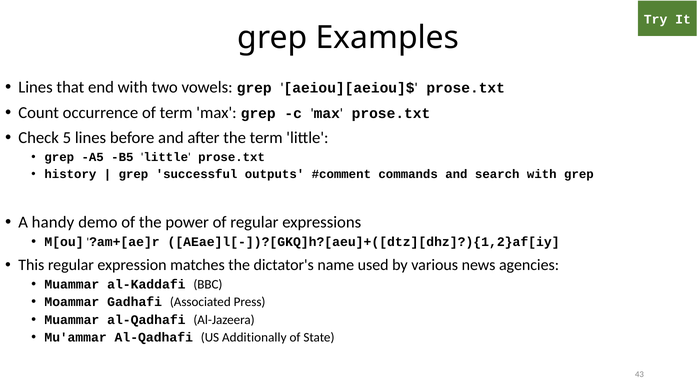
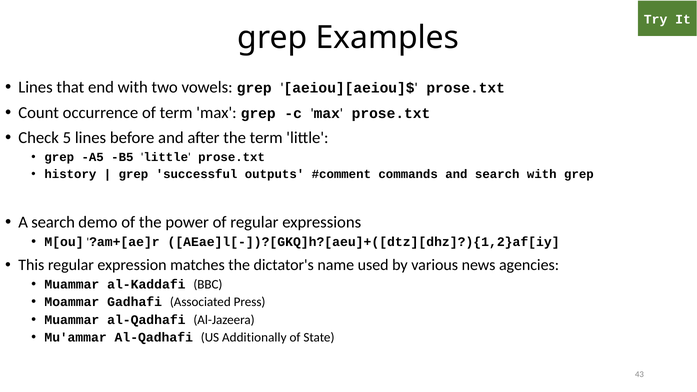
A handy: handy -> search (53, 222)
